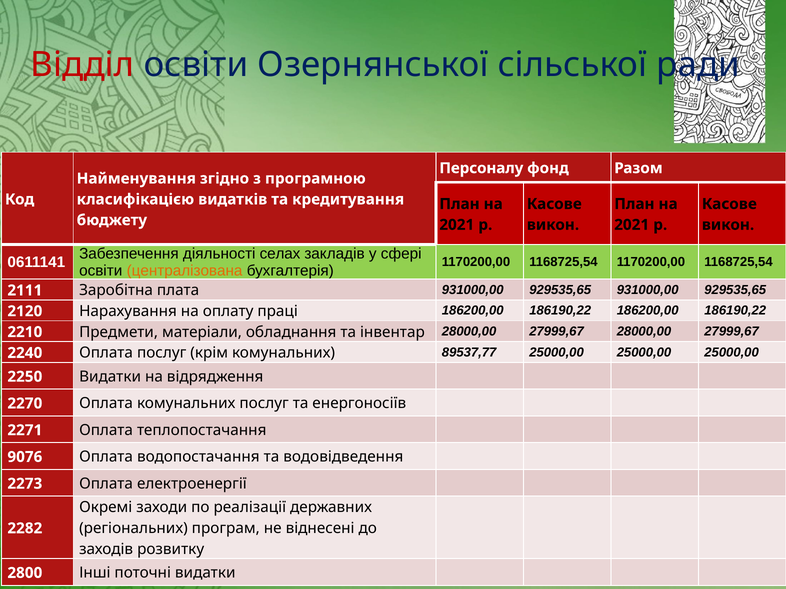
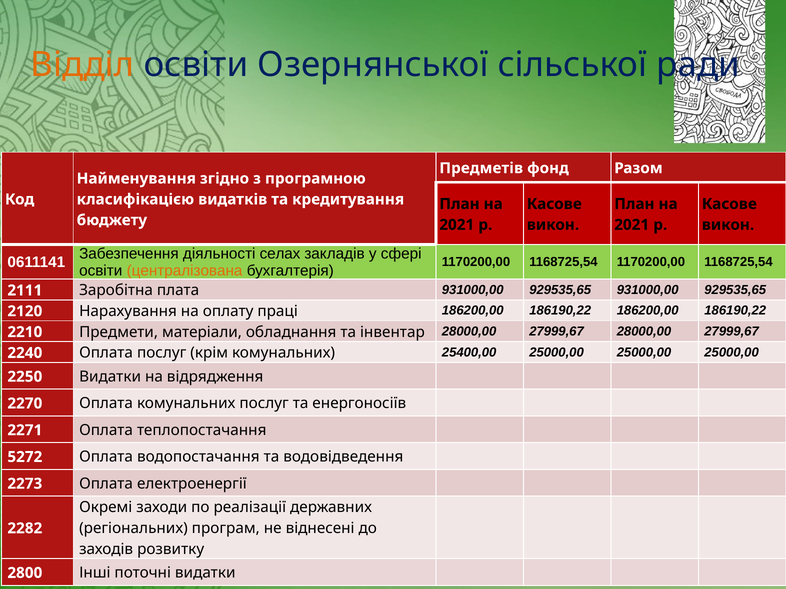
Відділ colour: red -> orange (82, 65)
Персоналу: Персоналу -> Предметів (481, 168)
89537,77: 89537,77 -> 25400,00 (469, 353)
9076: 9076 -> 5272 (25, 457)
